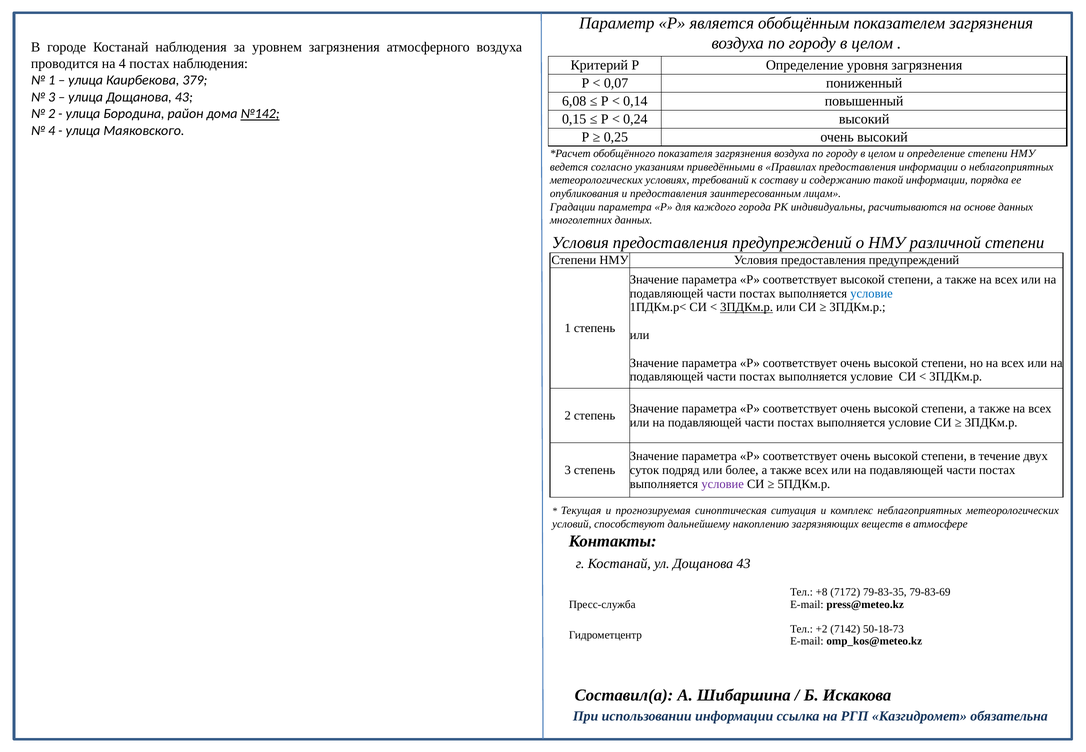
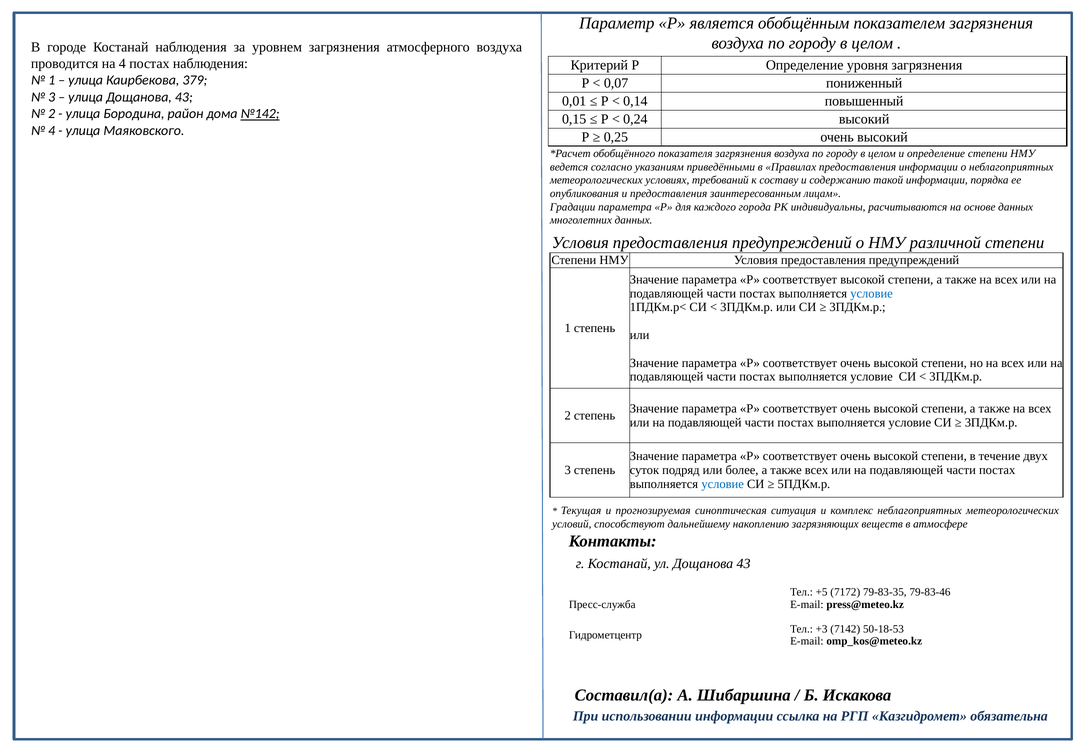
6,08: 6,08 -> 0,01 (574, 101)
3ПДКм.р underline: present -> none (747, 307)
условие colour: purple -> blue (723, 484)
+8: +8 -> +5 (822, 592)
79-83-69: 79-83-69 -> 79-83-46 (930, 592)
+2: +2 -> +3 (822, 629)
50-18-73: 50-18-73 -> 50-18-53 (883, 629)
